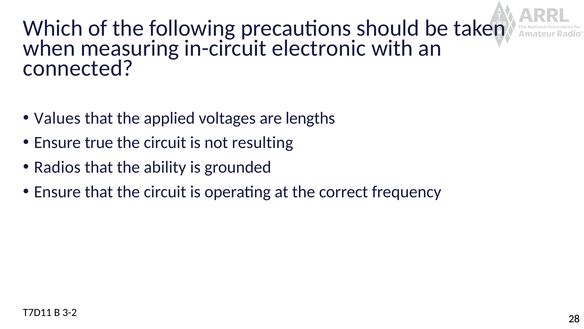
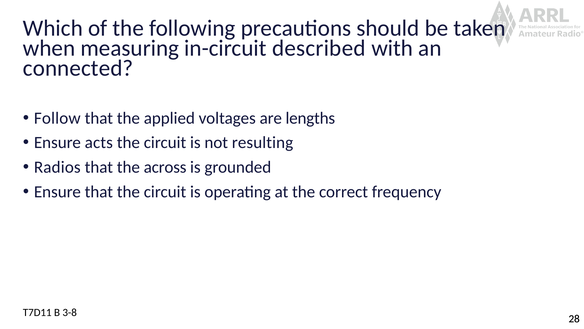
electronic: electronic -> described (319, 48)
Values: Values -> Follow (57, 118)
true: true -> acts (99, 142)
ability: ability -> across (165, 167)
3-2: 3-2 -> 3-8 (70, 312)
